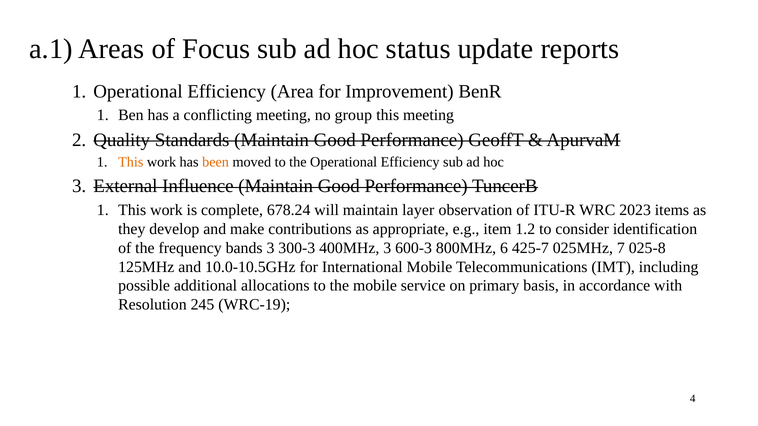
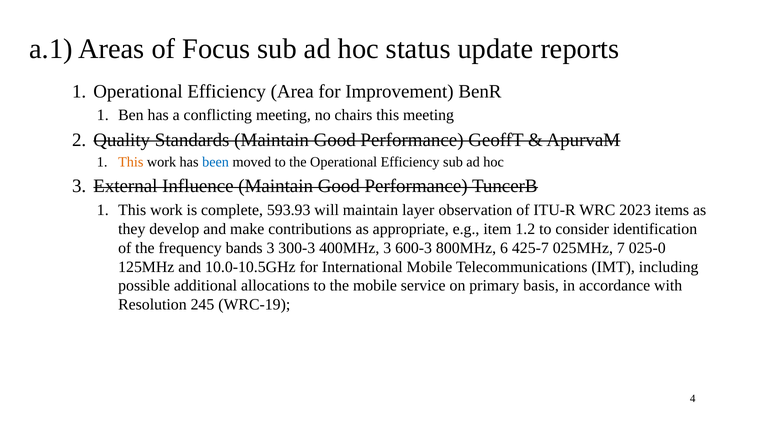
group: group -> chairs (353, 115)
been colour: orange -> blue (216, 162)
678.24: 678.24 -> 593.93 (289, 210)
025-8: 025-8 -> 025-0 (647, 248)
